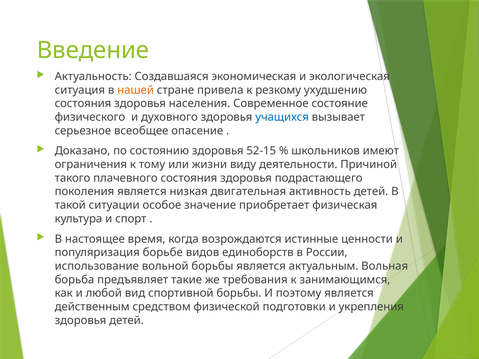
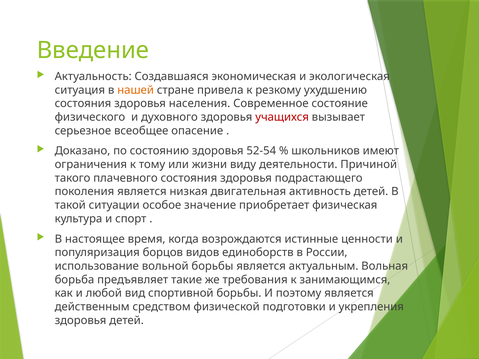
учащихся colour: blue -> red (282, 117)
52-15: 52-15 -> 52-54 (261, 151)
борьбе: борьбе -> борцов (163, 253)
